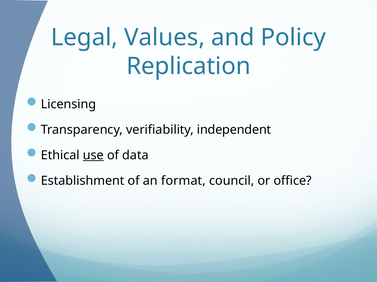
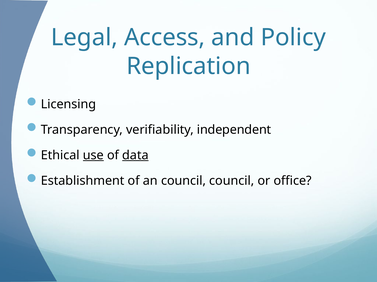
Values: Values -> Access (165, 38)
data underline: none -> present (135, 156)
an format: format -> council (183, 181)
